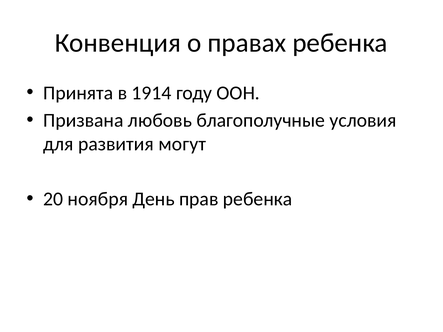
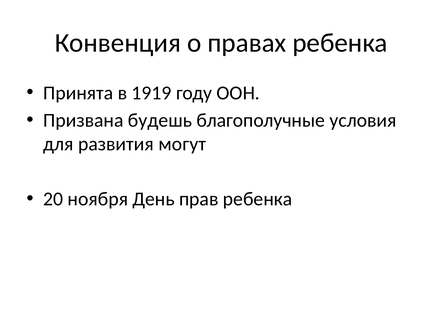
1914: 1914 -> 1919 (152, 93)
любовь: любовь -> будешь (160, 121)
